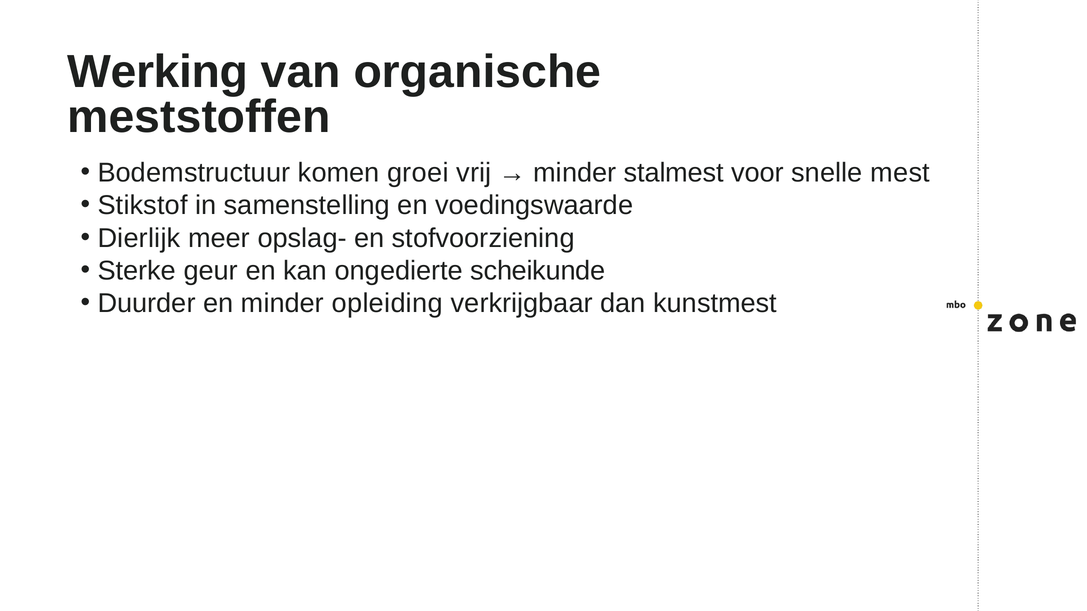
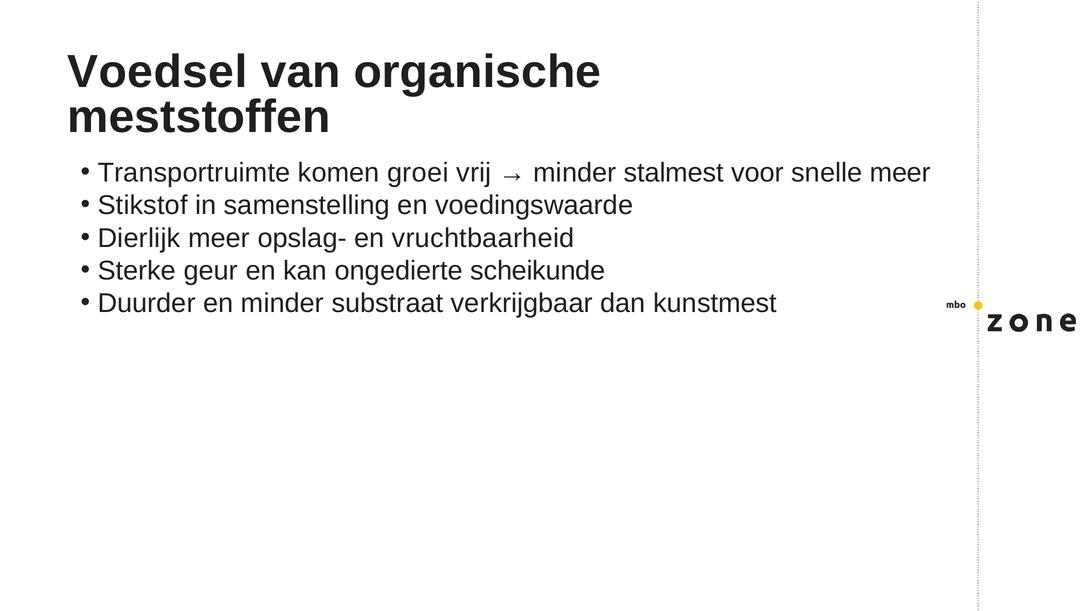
Werking: Werking -> Voedsel (157, 72)
Bodemstructuur: Bodemstructuur -> Transportruimte (194, 173)
snelle mest: mest -> meer (900, 173)
stofvoorziening: stofvoorziening -> vruchtbaarheid (483, 238)
opleiding: opleiding -> substraat (387, 303)
